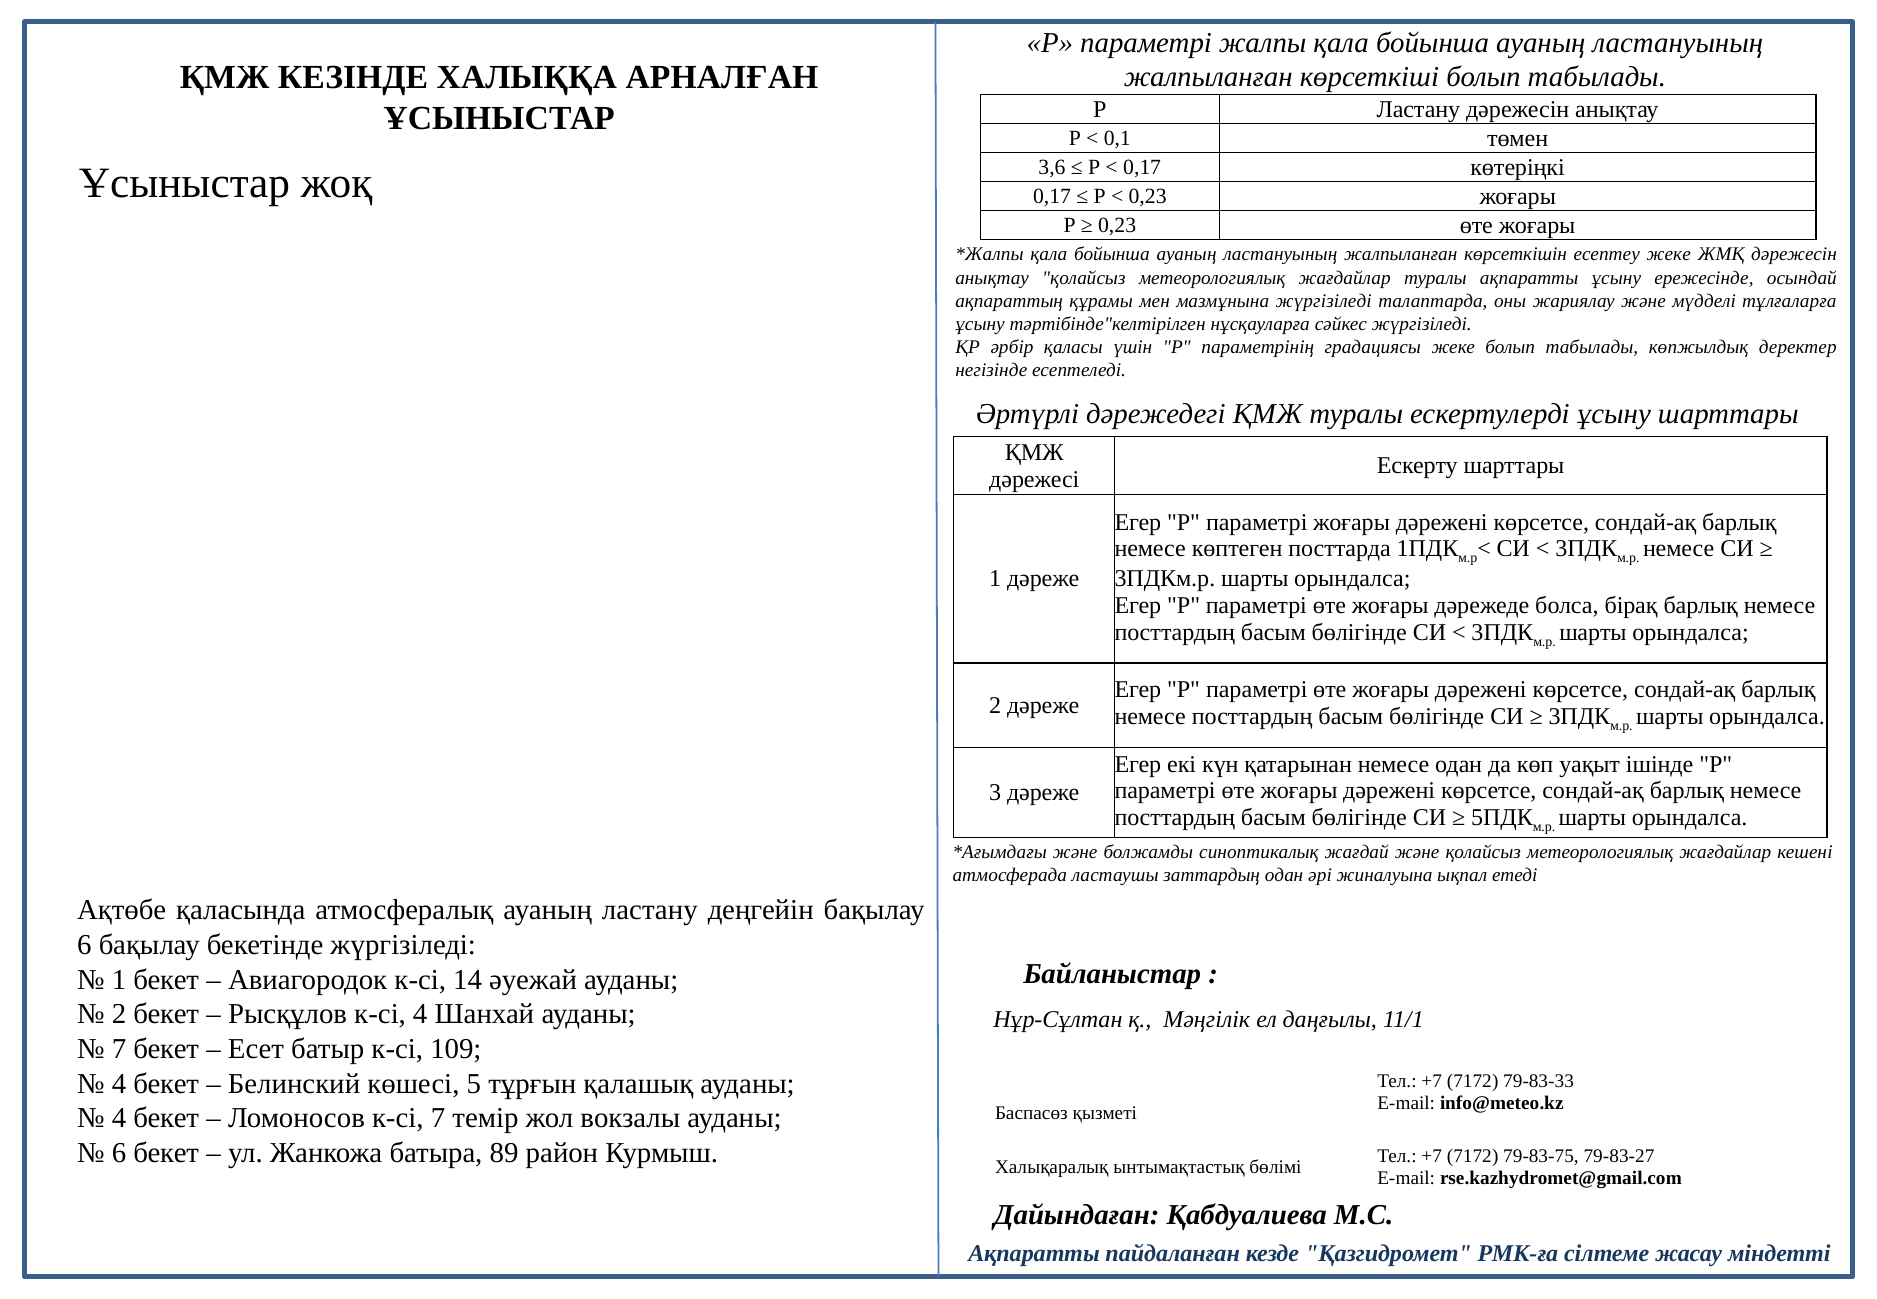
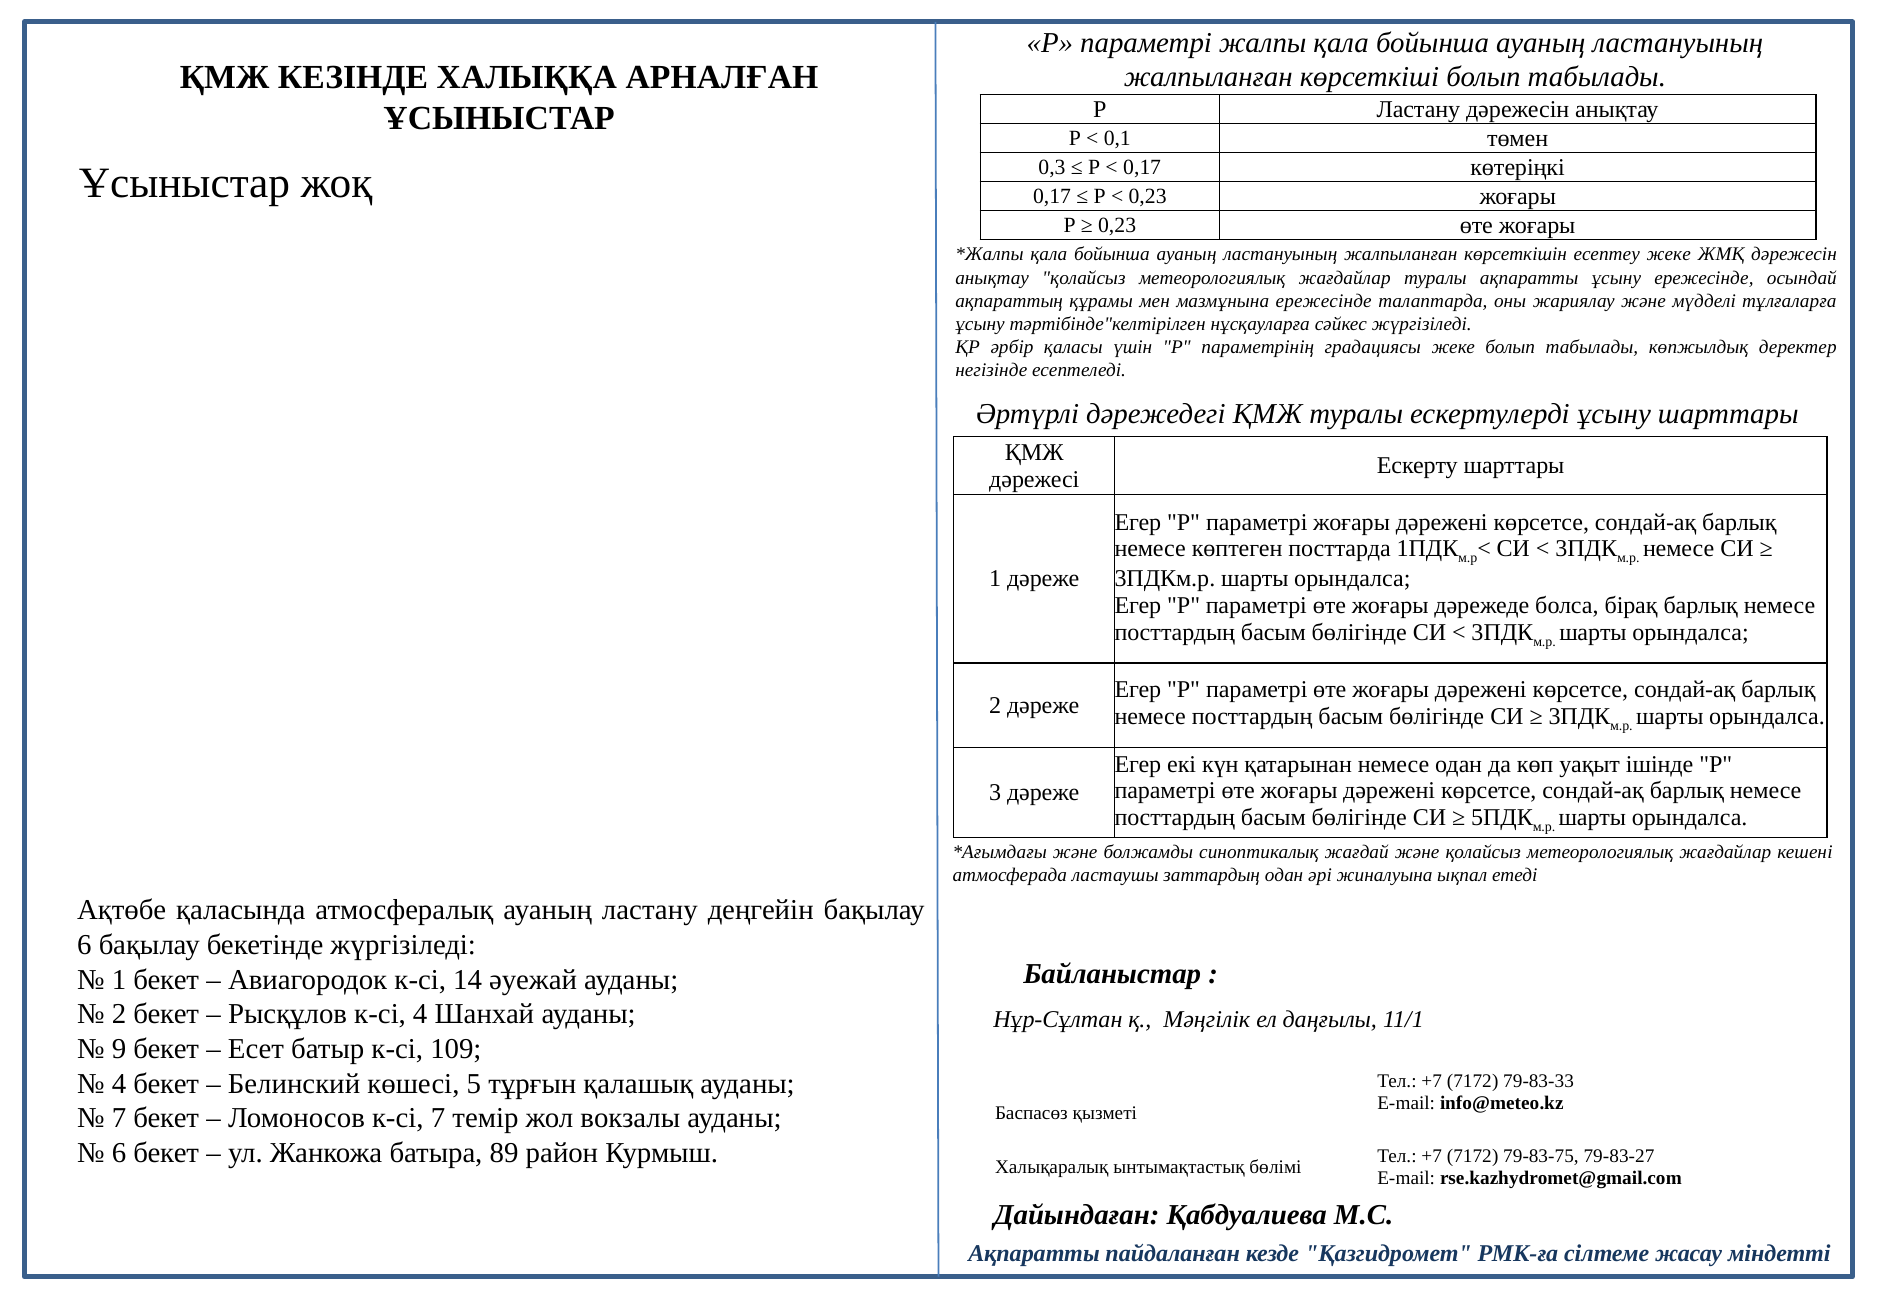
3,6: 3,6 -> 0,3 (1052, 168)
мазмұнына жүргізіледі: жүргізіледі -> ережесінде (1324, 301)
7: 7 -> 9 (119, 1049)
4: 4 -> 7 (119, 1119)
